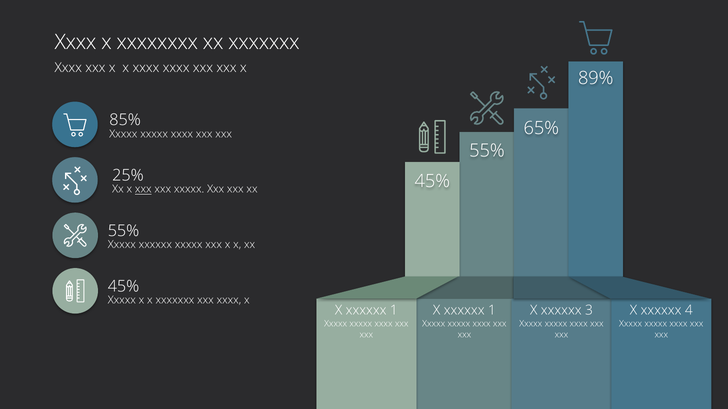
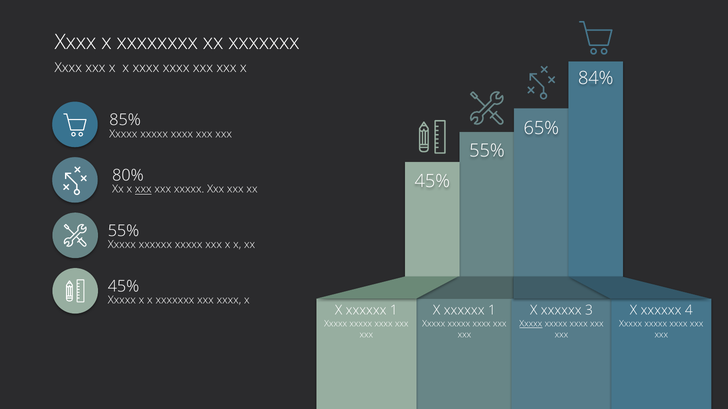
89%: 89% -> 84% (596, 78)
25%: 25% -> 80% (128, 176)
Xxxxx underline: none -> present (531, 324)
